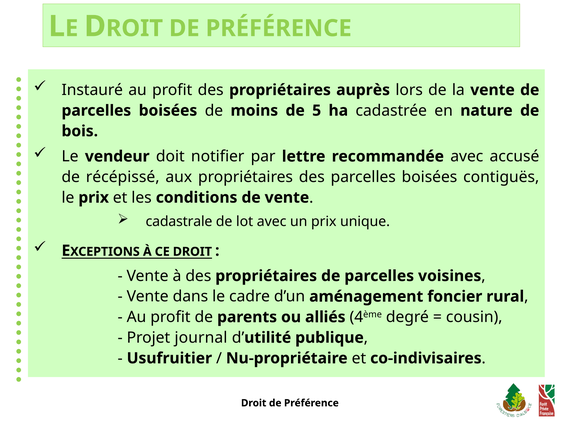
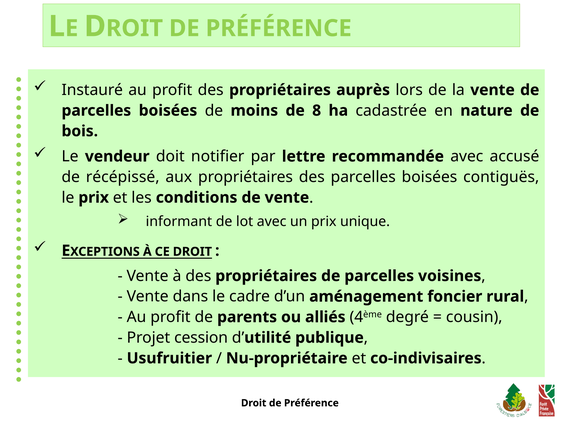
5: 5 -> 8 (317, 110)
cadastrale: cadastrale -> informant (179, 221)
journal: journal -> cession (201, 337)
